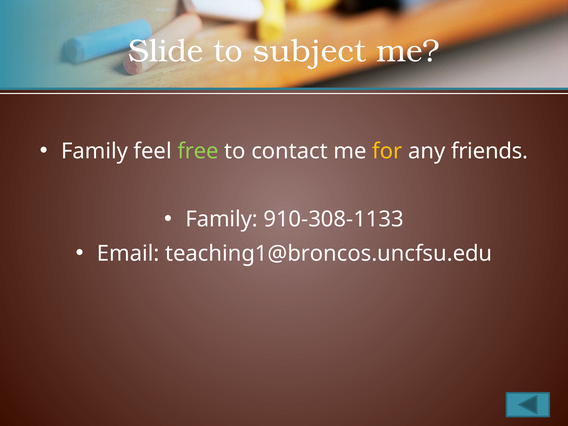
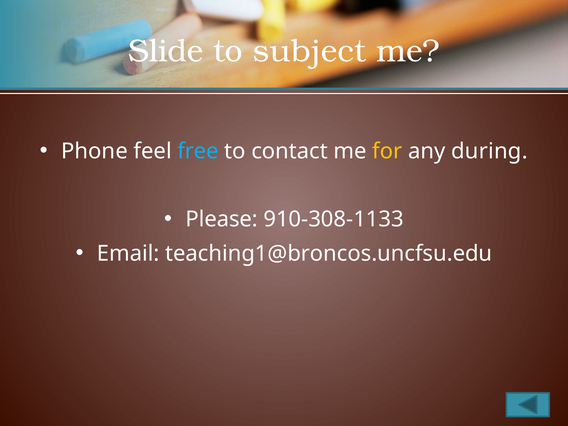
Family: Family -> Phone (94, 151)
free colour: light green -> light blue (198, 151)
friends: friends -> during (489, 151)
Family: Family -> Please (222, 219)
